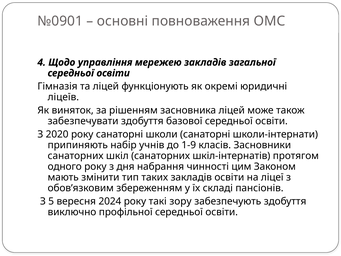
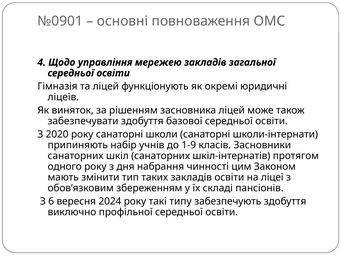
5: 5 -> 6 (51, 201)
зору: зору -> типу (180, 201)
